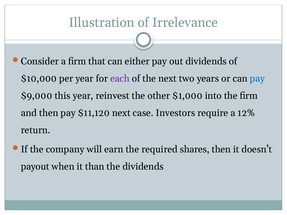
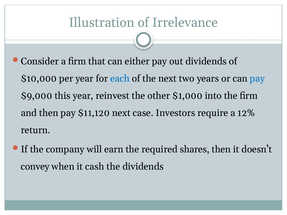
each colour: purple -> blue (120, 79)
payout: payout -> convey (35, 167)
than: than -> cash (95, 167)
